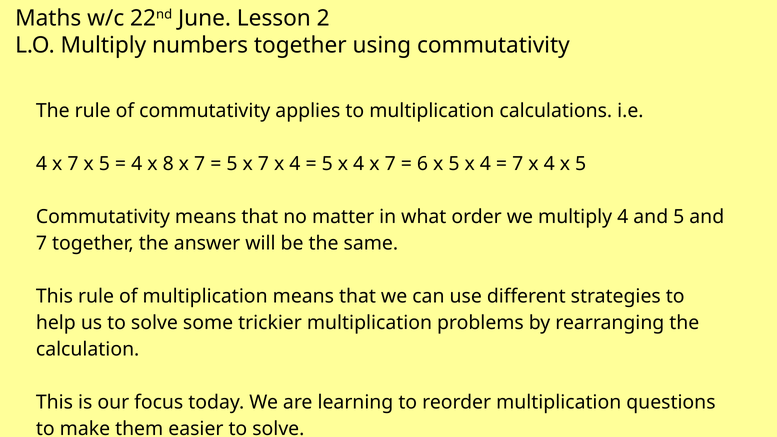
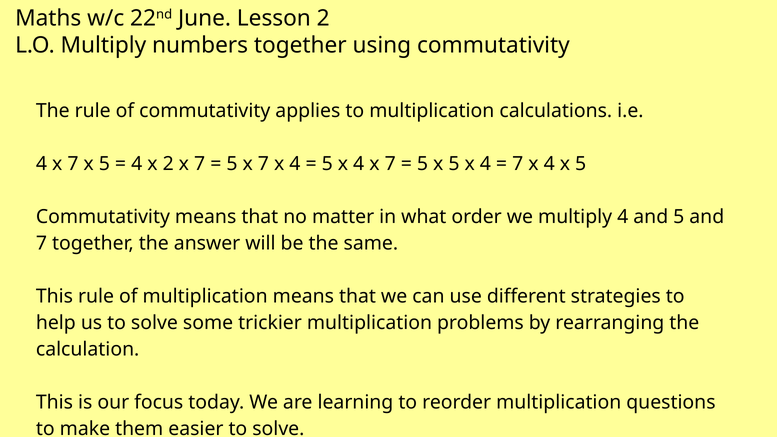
x 8: 8 -> 2 (168, 164)
6: 6 -> 5 (422, 164)
